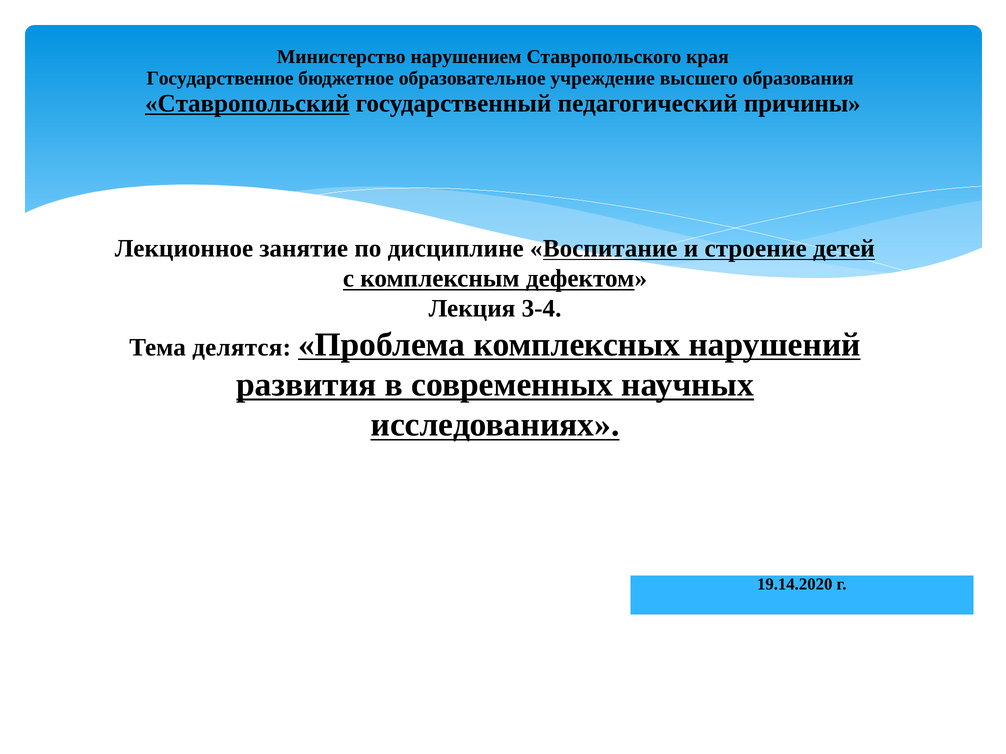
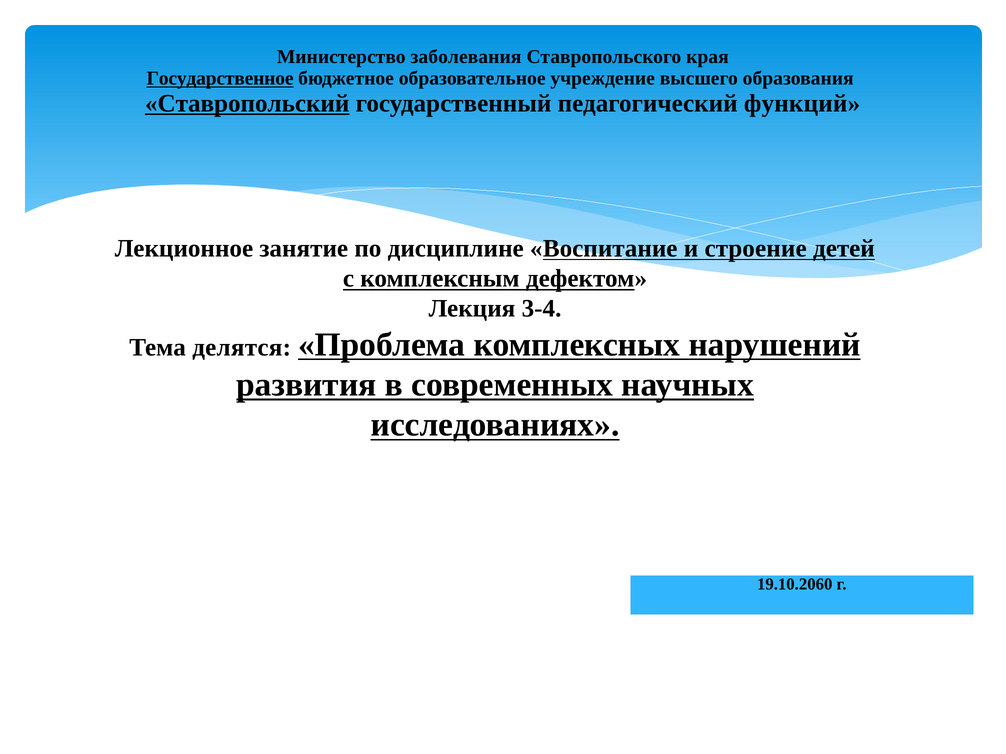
нарушением: нарушением -> заболевания (466, 57)
Государственное underline: none -> present (220, 79)
причины: причины -> функций (802, 103)
19.14.2020: 19.14.2020 -> 19.10.2060 (795, 585)
